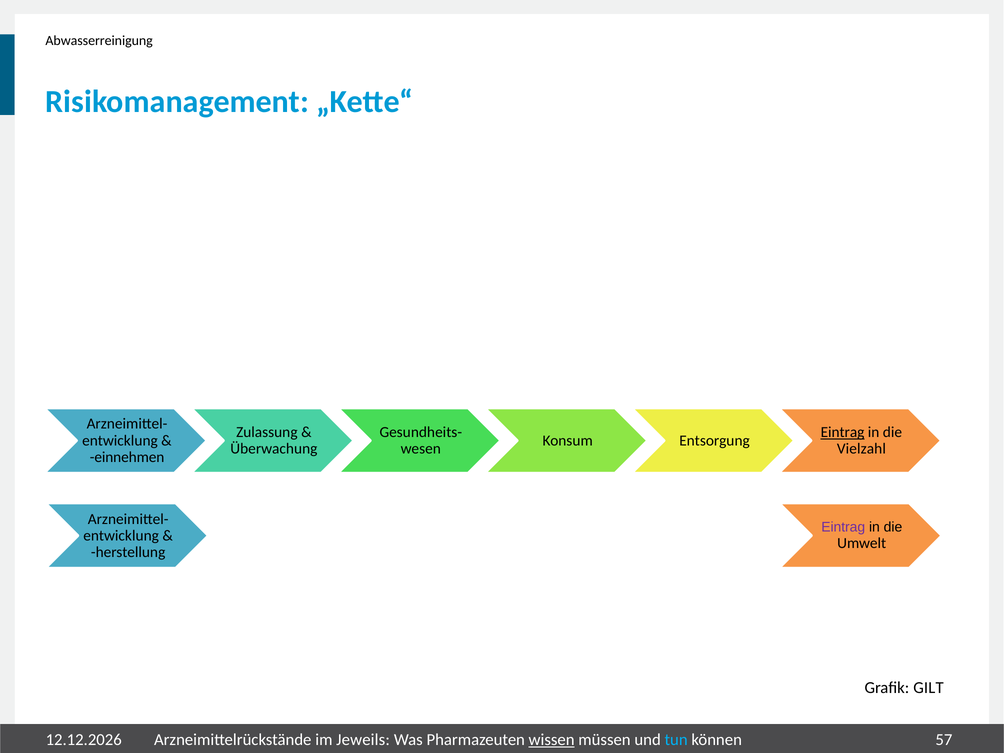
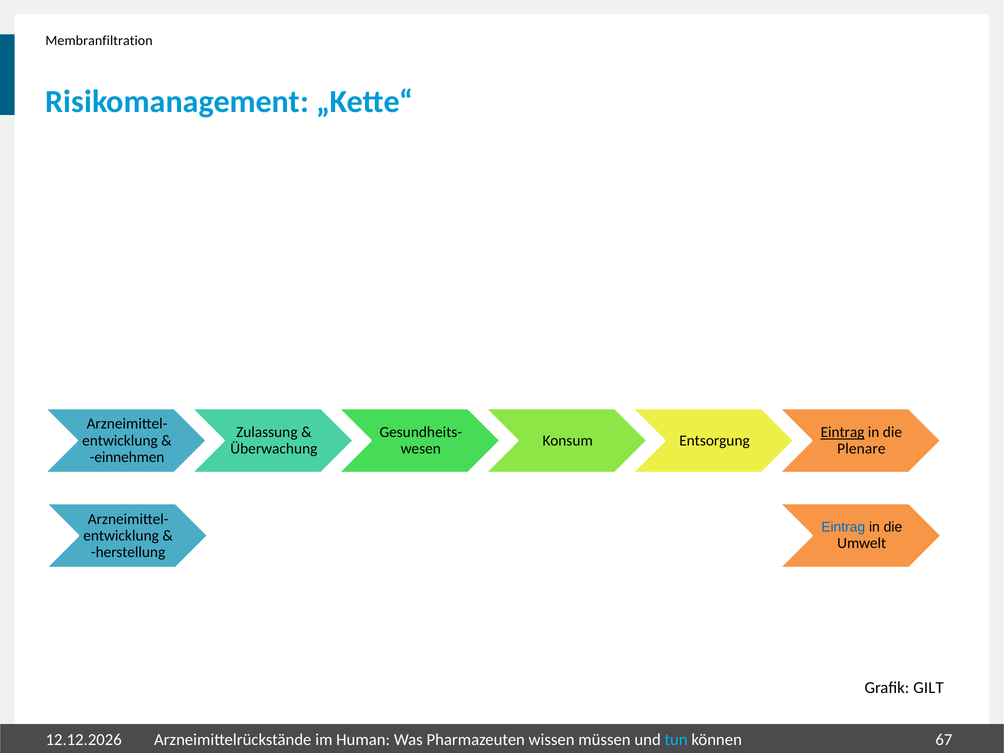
Abwasserreinigung: Abwasserreinigung -> Membranfiltration (99, 41)
Vielzahl: Vielzahl -> Plenare (861, 449)
Eintrag colour: purple -> blue (843, 527)
Jeweils: Jeweils -> Human (363, 740)
wissen underline: present -> none (552, 740)
57: 57 -> 67 (944, 740)
